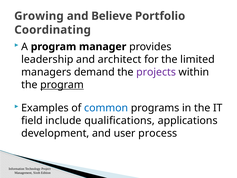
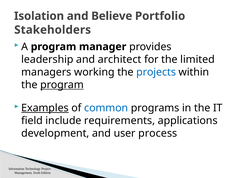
Growing: Growing -> Isolation (39, 16)
Coordinating: Coordinating -> Stakeholders (53, 30)
demand: demand -> working (94, 72)
projects colour: purple -> blue (156, 72)
Examples underline: none -> present (45, 108)
qualifications: qualifications -> requirements (120, 120)
